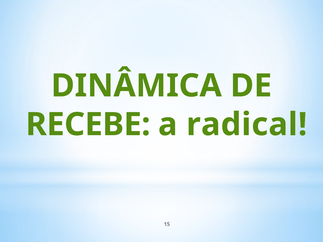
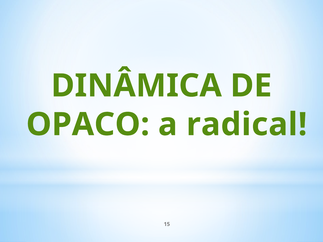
RECEBE: RECEBE -> OPACO (88, 125)
